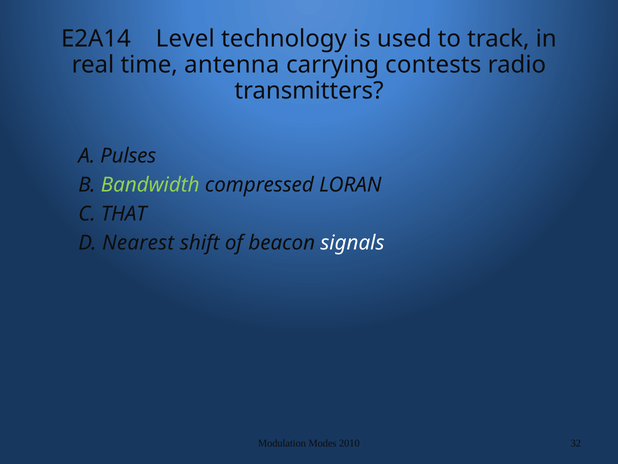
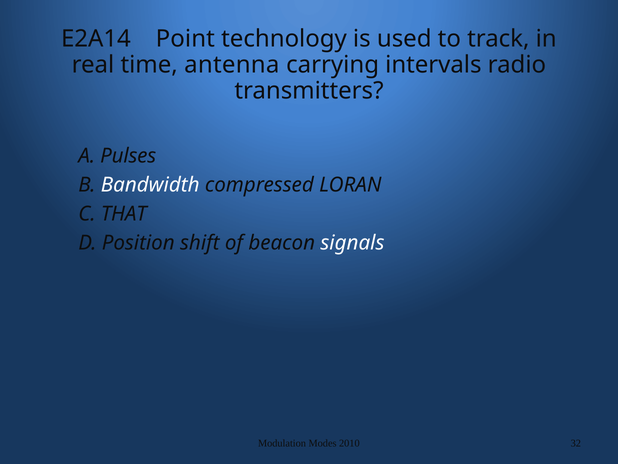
Level: Level -> Point (185, 39)
contests: contests -> intervals (433, 65)
Bandwidth colour: light green -> white (150, 185)
Nearest: Nearest -> Position (138, 242)
